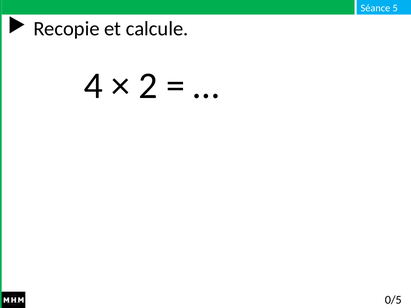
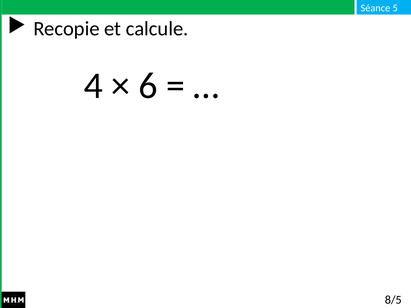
2: 2 -> 6 (148, 86)
0/5: 0/5 -> 8/5 (393, 300)
